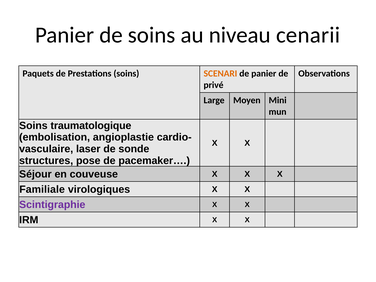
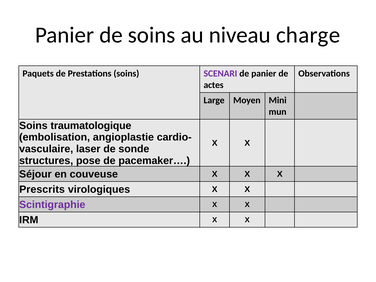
cenarii: cenarii -> charge (308, 35)
SCENARI colour: orange -> purple (220, 74)
privé: privé -> actes (214, 85)
Familiale: Familiale -> Prescrits (42, 189)
